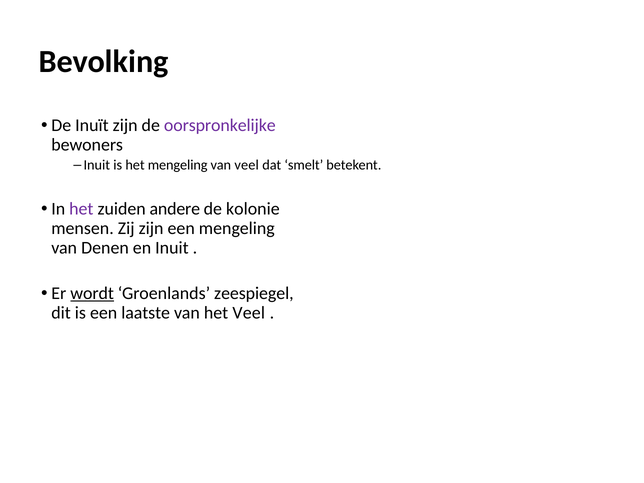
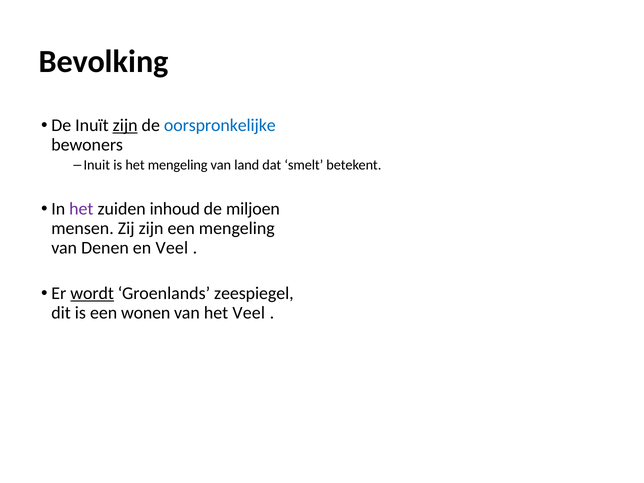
zijn underline: none -> present (125, 126)
oorspronkelijke colour: purple -> blue (220, 126)
van veel: veel -> land (247, 165)
andere: andere -> inhoud (175, 209)
kolonie: kolonie -> miljoen (253, 209)
en Inuit: Inuit -> Veel (172, 248)
laatste: laatste -> wonen (146, 313)
